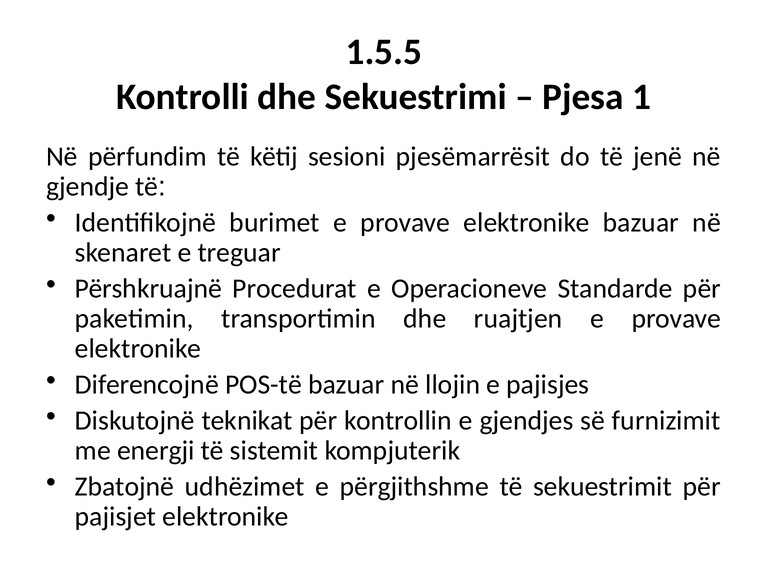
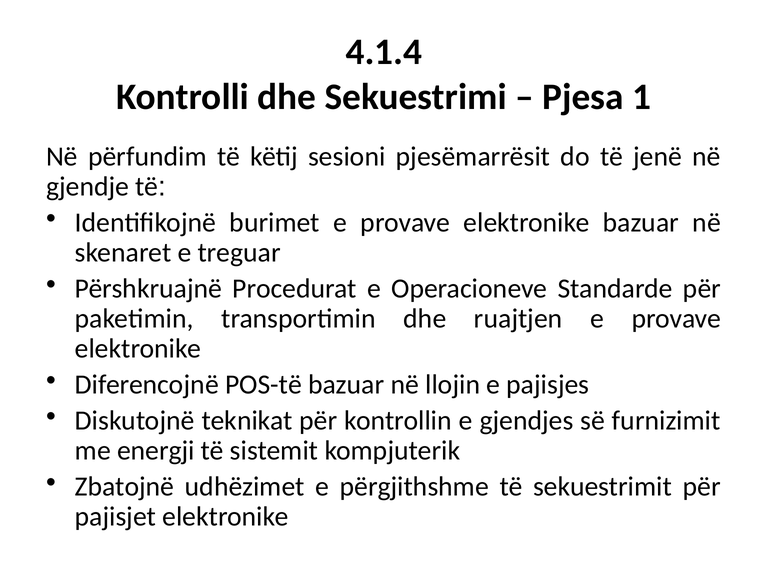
1.5.5: 1.5.5 -> 4.1.4 (384, 52)
